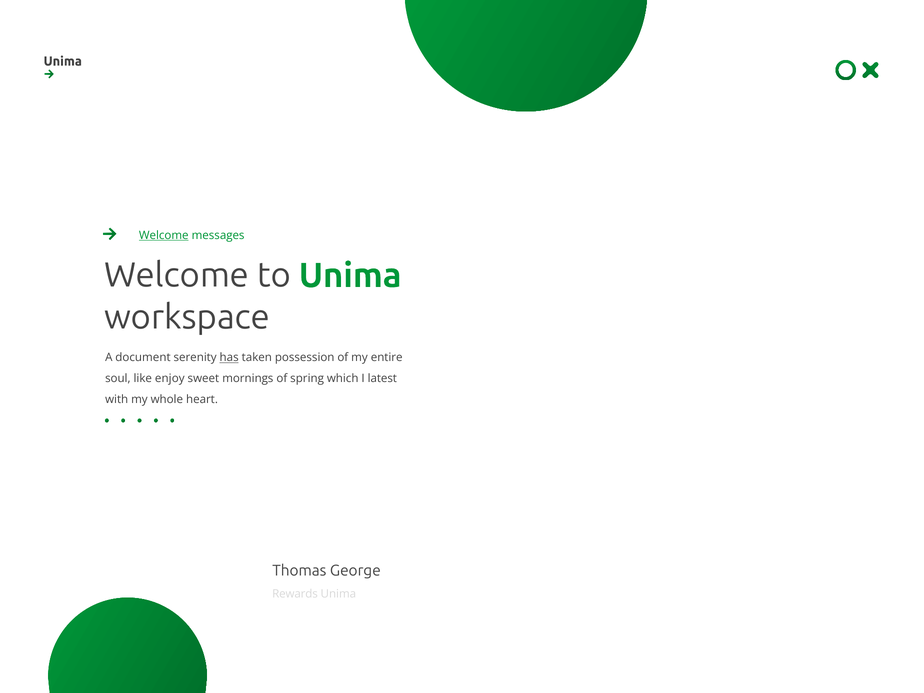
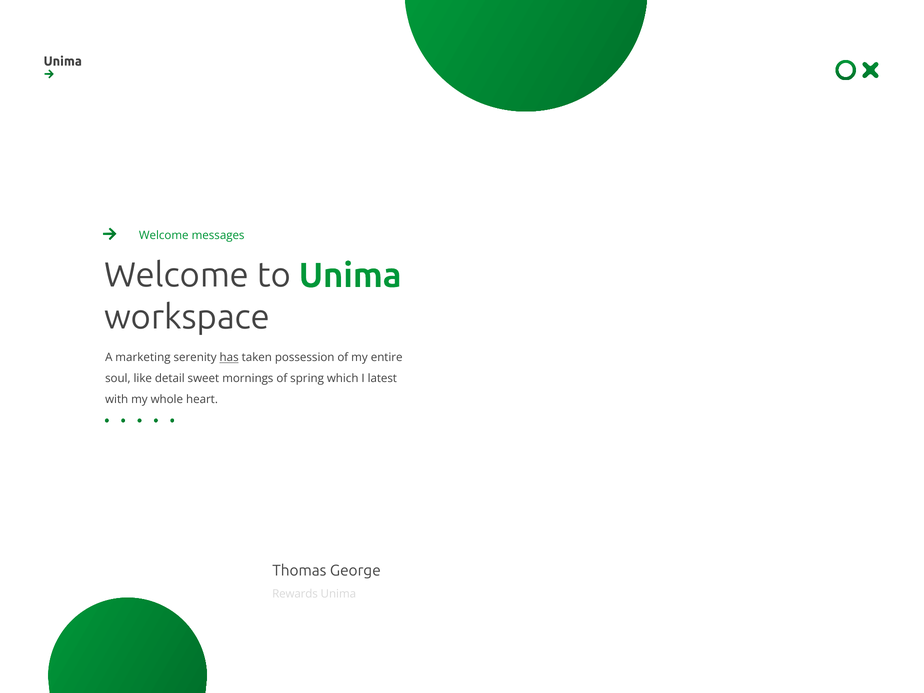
Welcome underline: present -> none (164, 235)
document: document -> marketing (143, 358)
enjoy: enjoy -> detail (170, 379)
